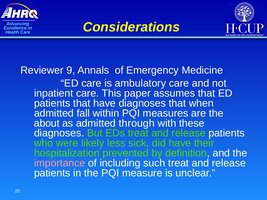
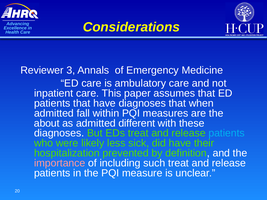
9: 9 -> 3 (71, 70)
through: through -> different (137, 123)
patients colour: white -> light blue (227, 133)
